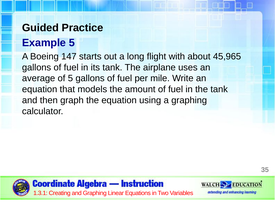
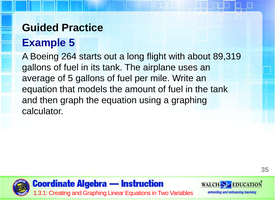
147: 147 -> 264 (69, 56)
45,965: 45,965 -> 89,319 (227, 56)
